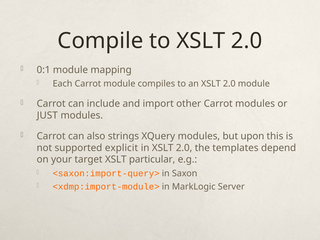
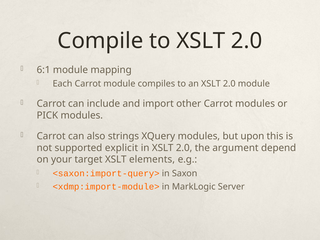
0:1: 0:1 -> 6:1 (44, 70)
JUST: JUST -> PICK (47, 115)
templates: templates -> argument (235, 148)
particular: particular -> elements (152, 160)
